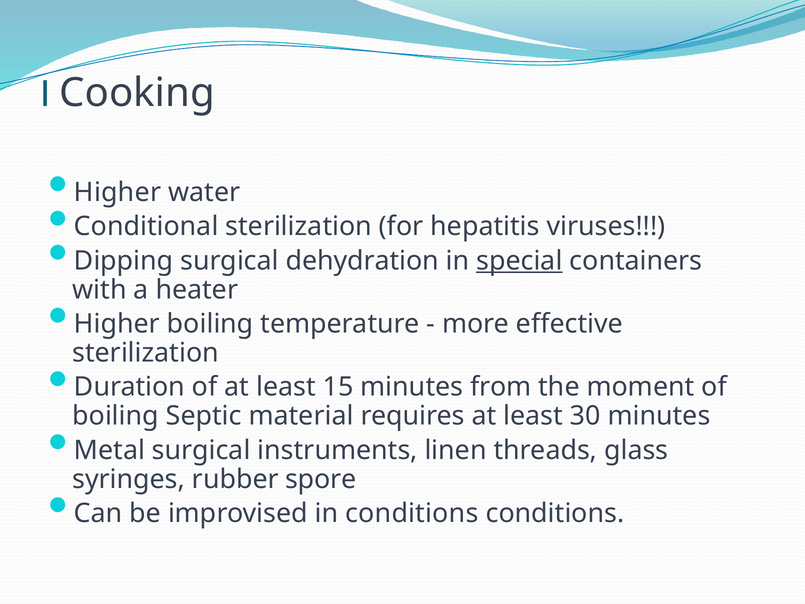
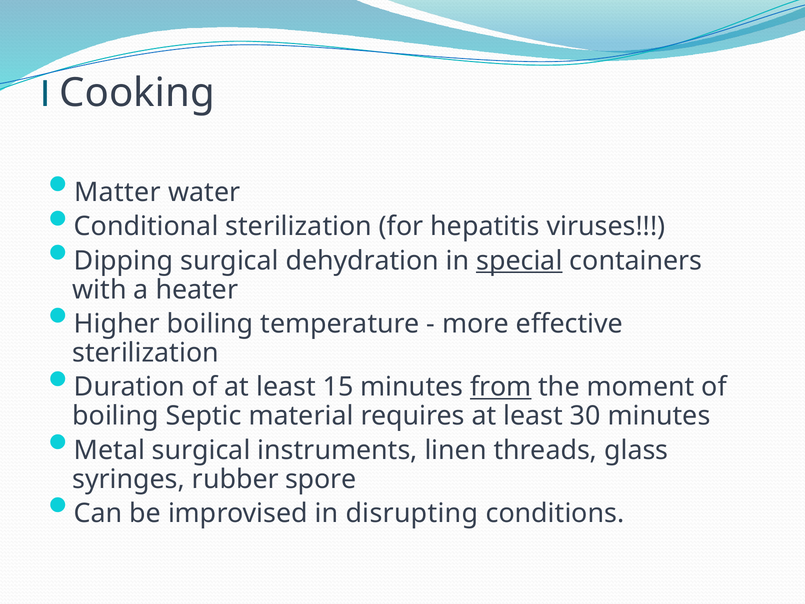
Higher: Higher -> Matter (117, 192)
from underline: none -> present (501, 387)
in conditions: conditions -> disrupting (412, 513)
